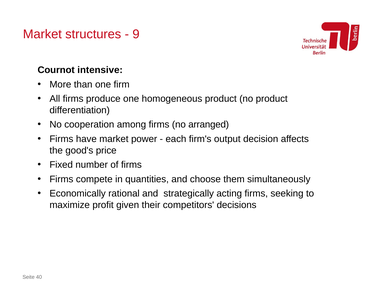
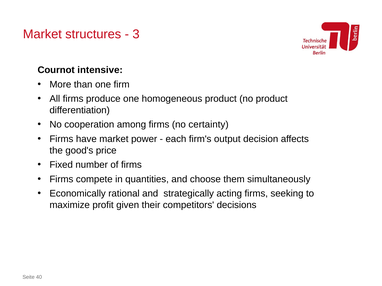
9: 9 -> 3 (136, 34)
arranged: arranged -> certainty (209, 125)
